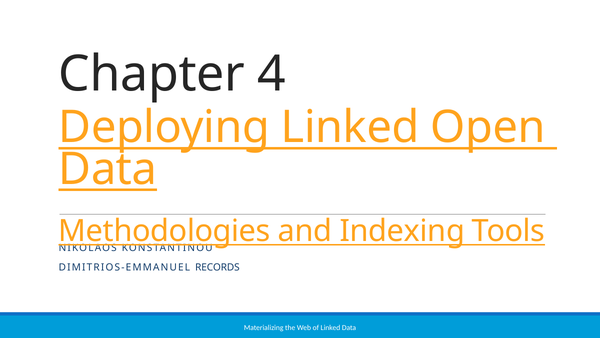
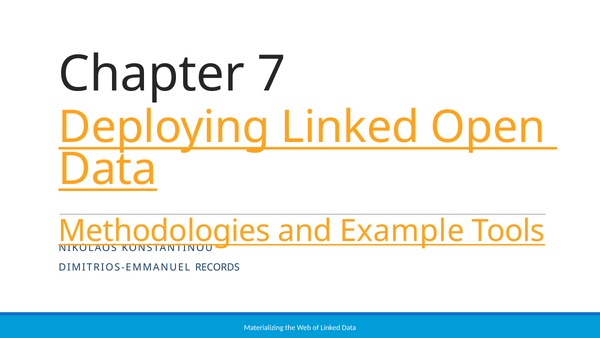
4: 4 -> 7 (272, 74)
Indexing: Indexing -> Example (402, 231)
